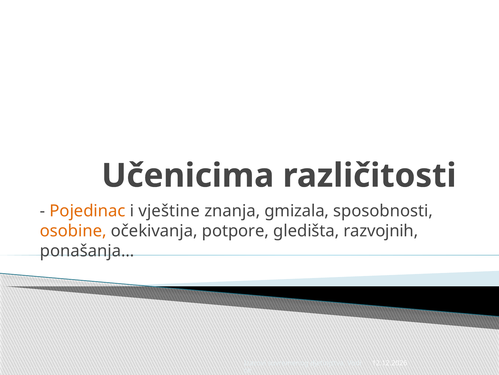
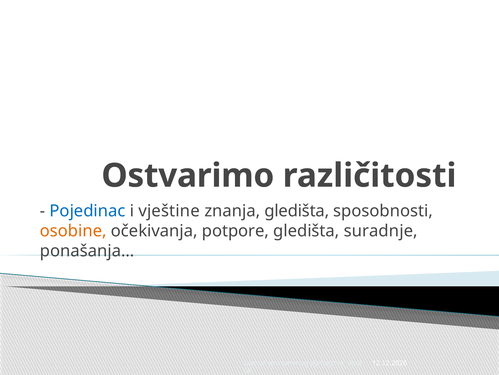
Učenicima: Učenicima -> Ostvarimo (188, 175)
Pojedinac colour: orange -> blue (88, 211)
znanja gmizala: gmizala -> gledišta (297, 211)
razvojnih: razvojnih -> suradnje (381, 231)
